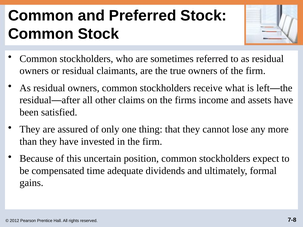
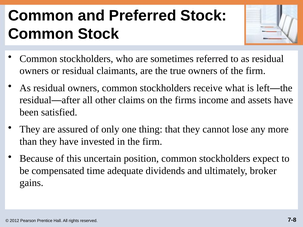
formal: formal -> broker (263, 171)
